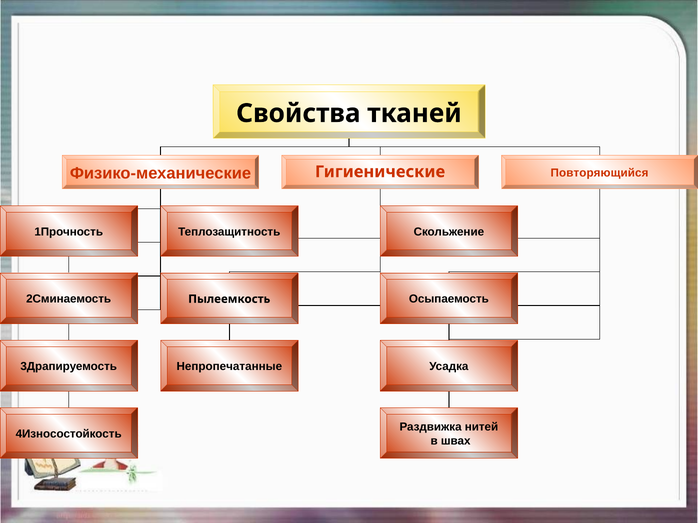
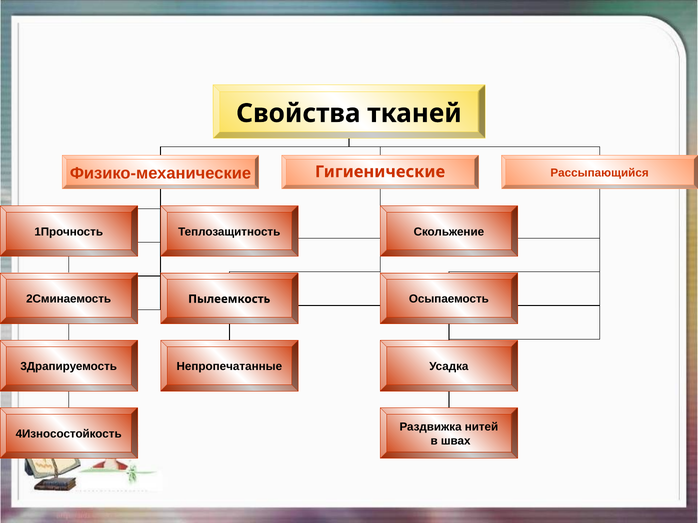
Повторяющийся: Повторяющийся -> Рассыпающийся (600, 173)
